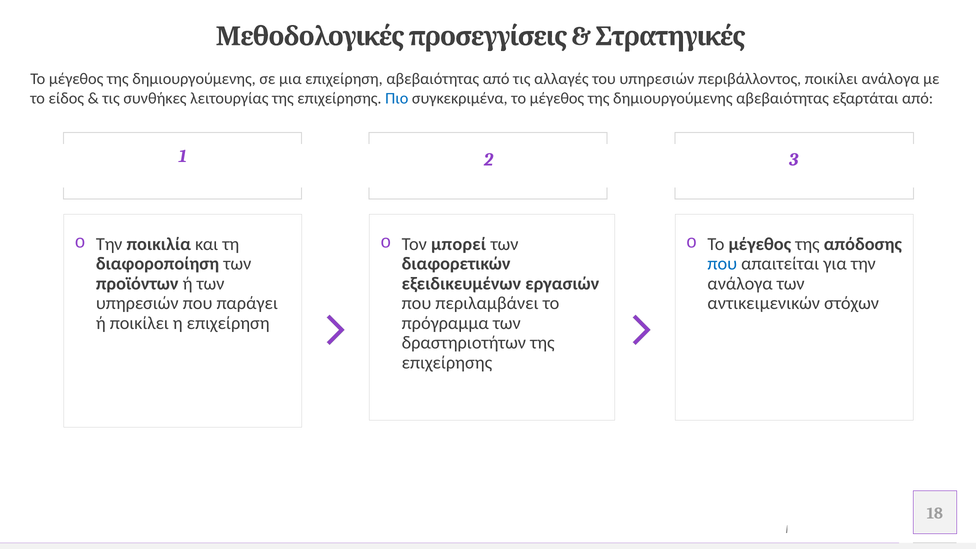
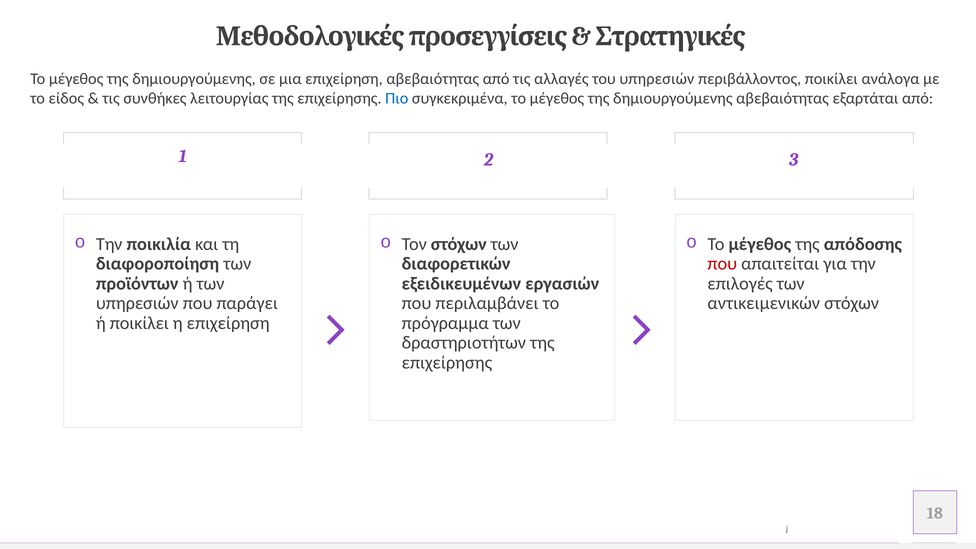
Τον μπορεί: μπορεί -> στόχων (459, 244)
που colour: blue -> red (722, 264)
ανάλογα: ανάλογα -> επιλογές (740, 284)
